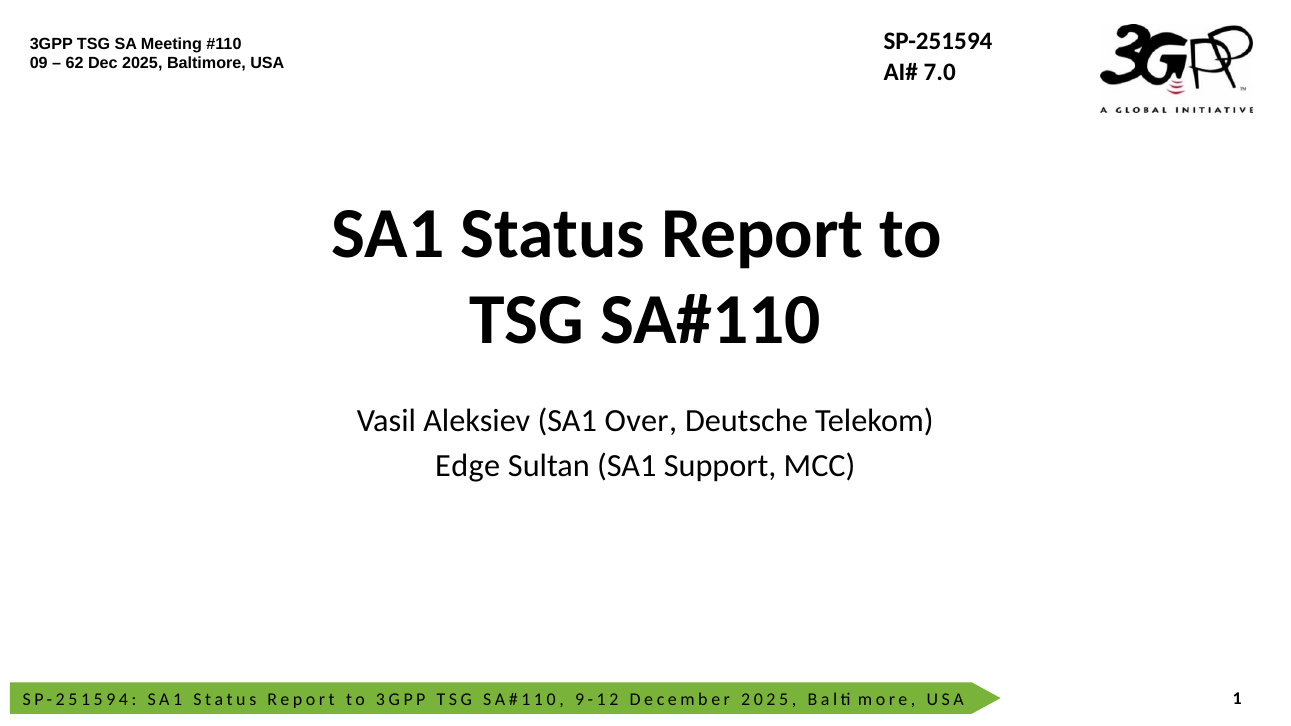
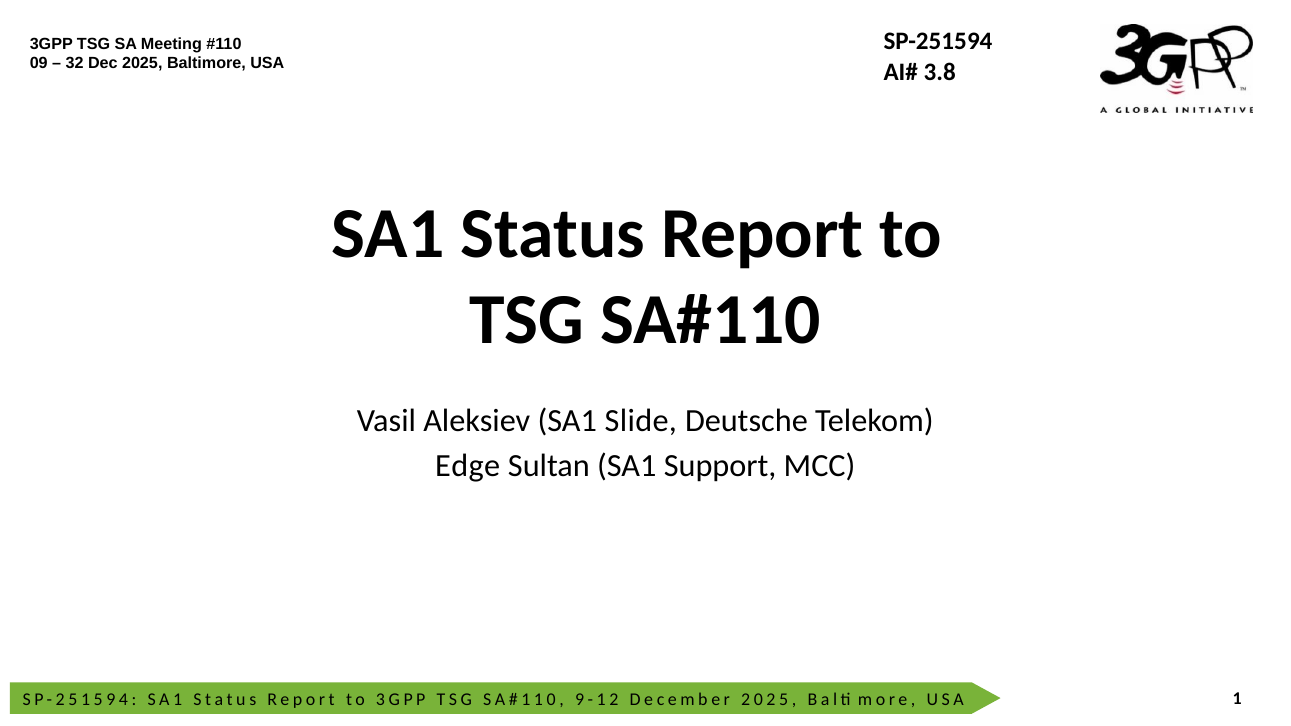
62: 62 -> 32 (75, 63)
7.0: 7.0 -> 3.8 (940, 72)
Over: Over -> Slide (641, 421)
